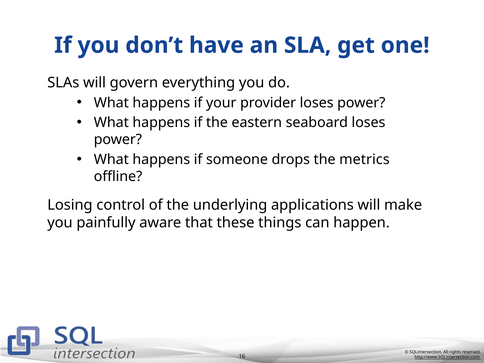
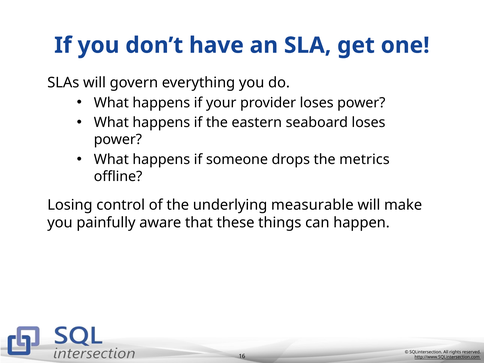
applications: applications -> measurable (312, 205)
